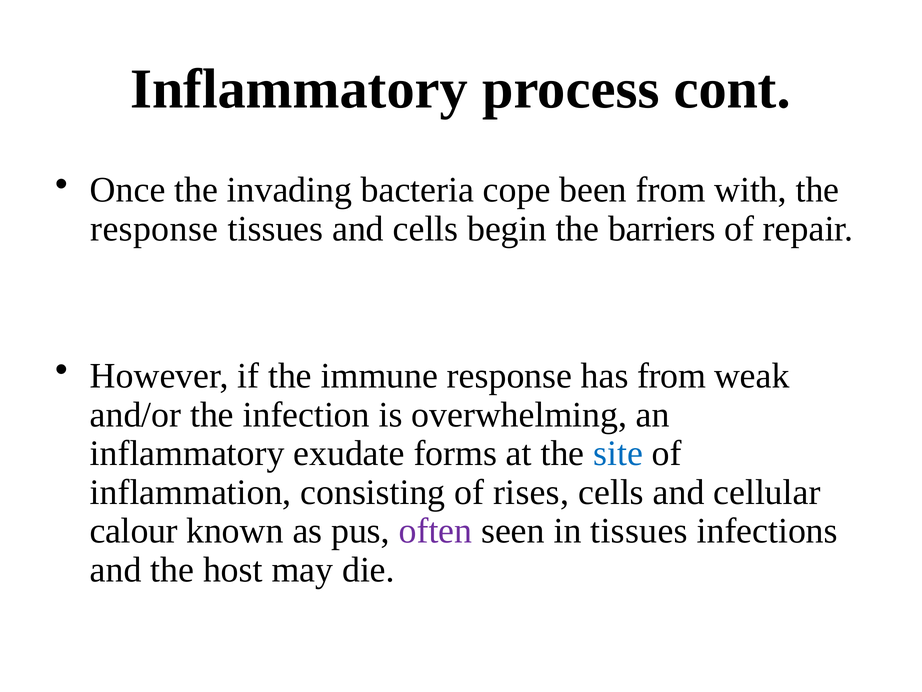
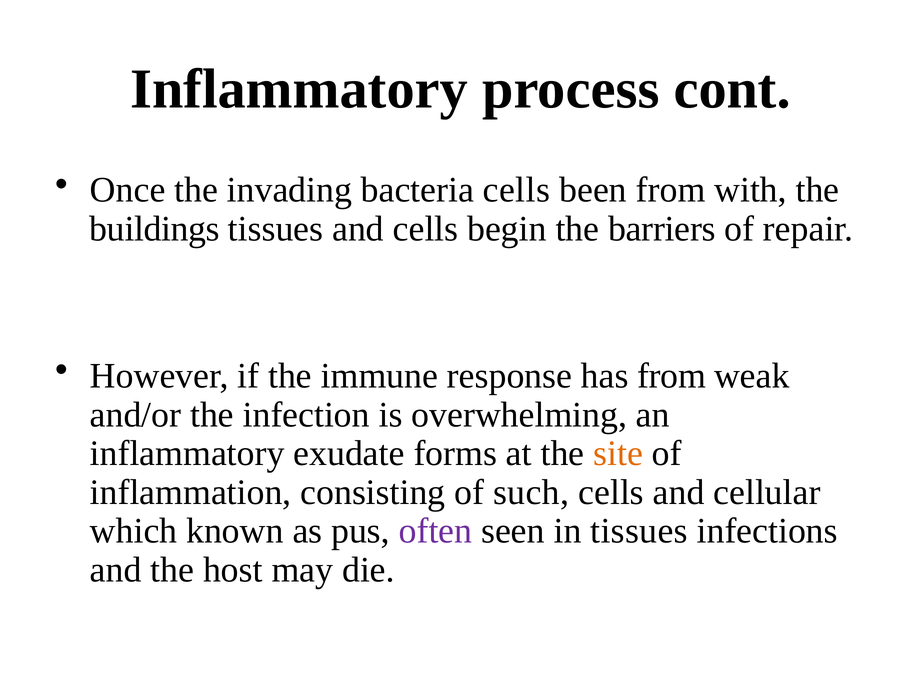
bacteria cope: cope -> cells (517, 190)
response: response -> buildings (155, 229)
site colour: blue -> orange (618, 453)
rises: rises -> such (531, 492)
calour: calour -> which (134, 531)
